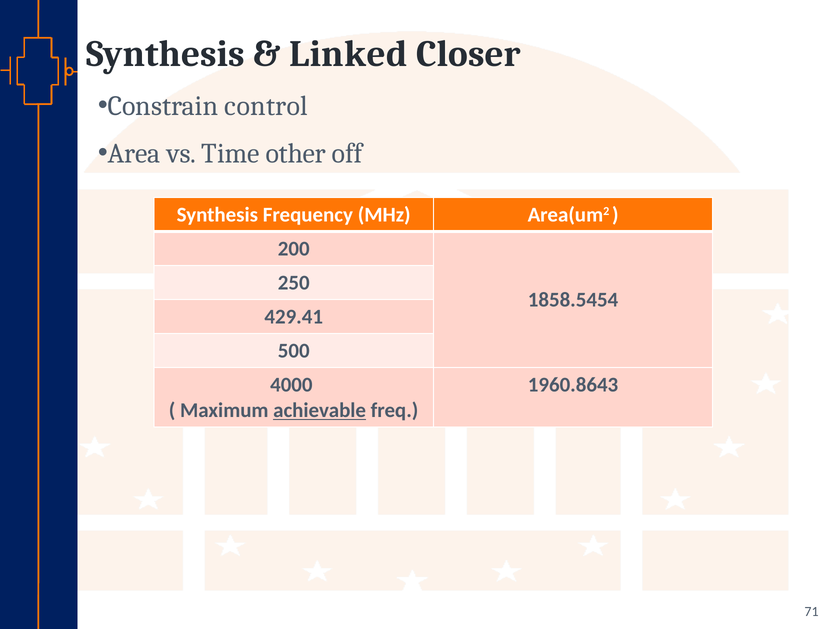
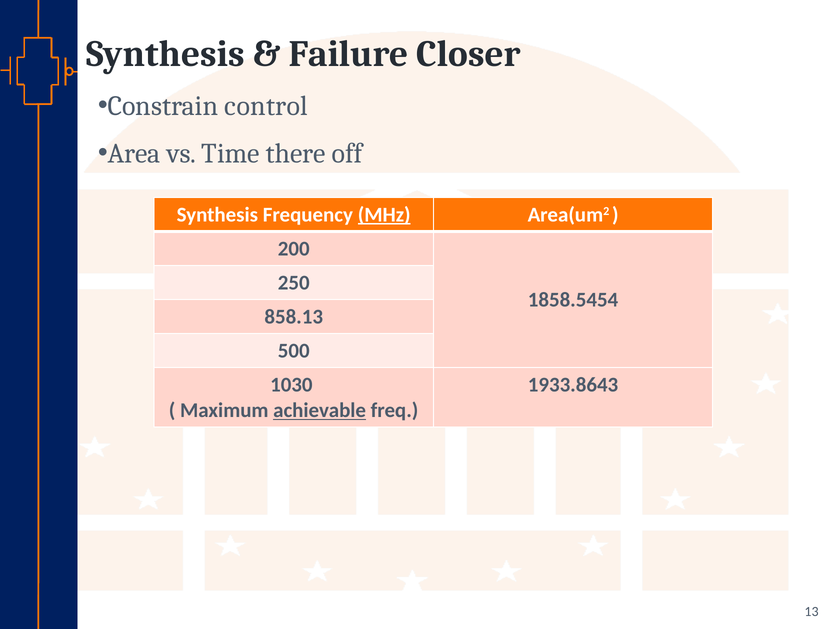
Linked: Linked -> Failure (349, 54)
other: other -> there (296, 153)
MHz underline: none -> present (384, 215)
429.41: 429.41 -> 858.13 (294, 317)
4000: 4000 -> 1030 (291, 385)
1960.8643: 1960.8643 -> 1933.8643 (573, 385)
71: 71 -> 13 (812, 611)
